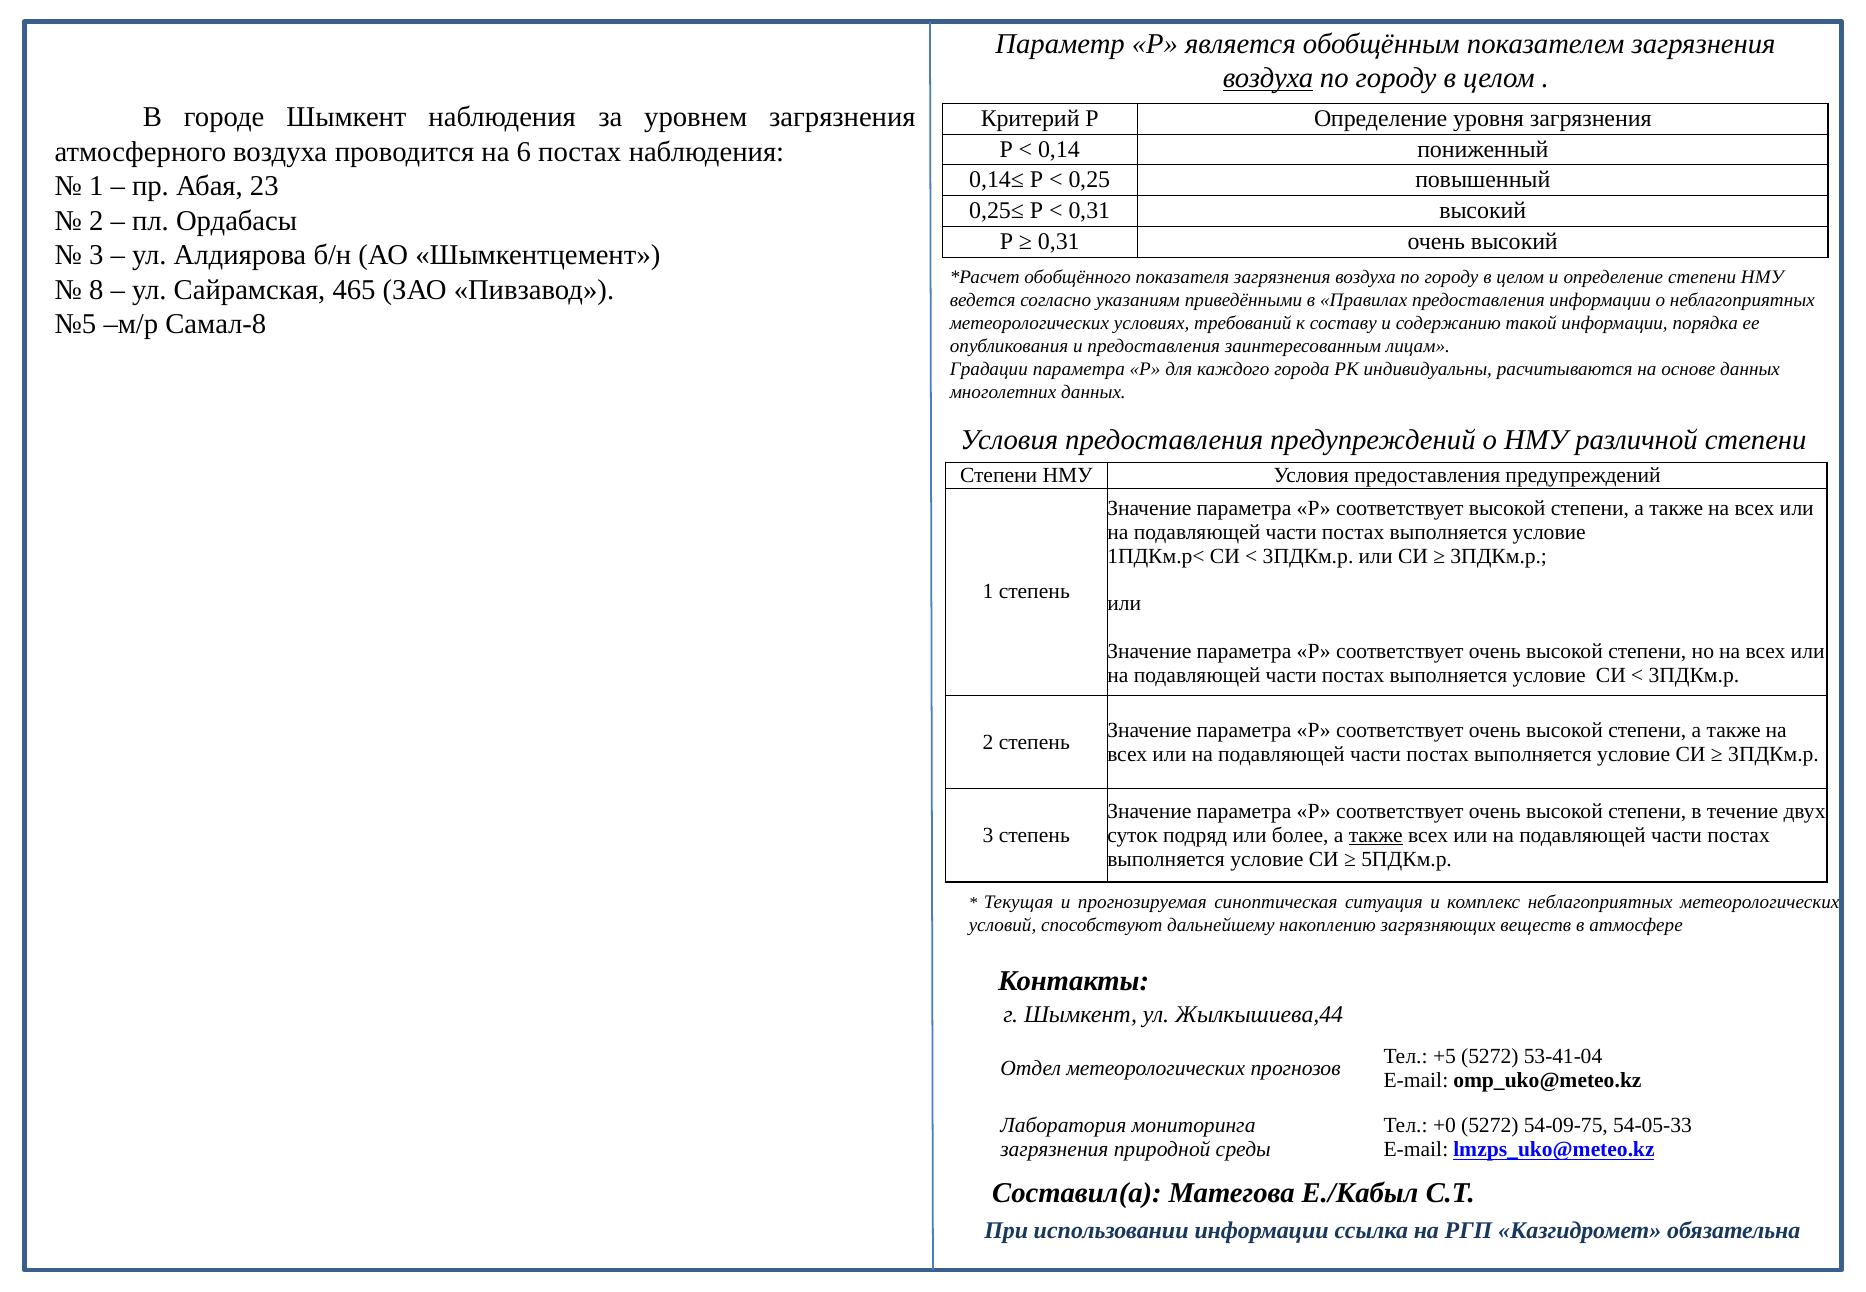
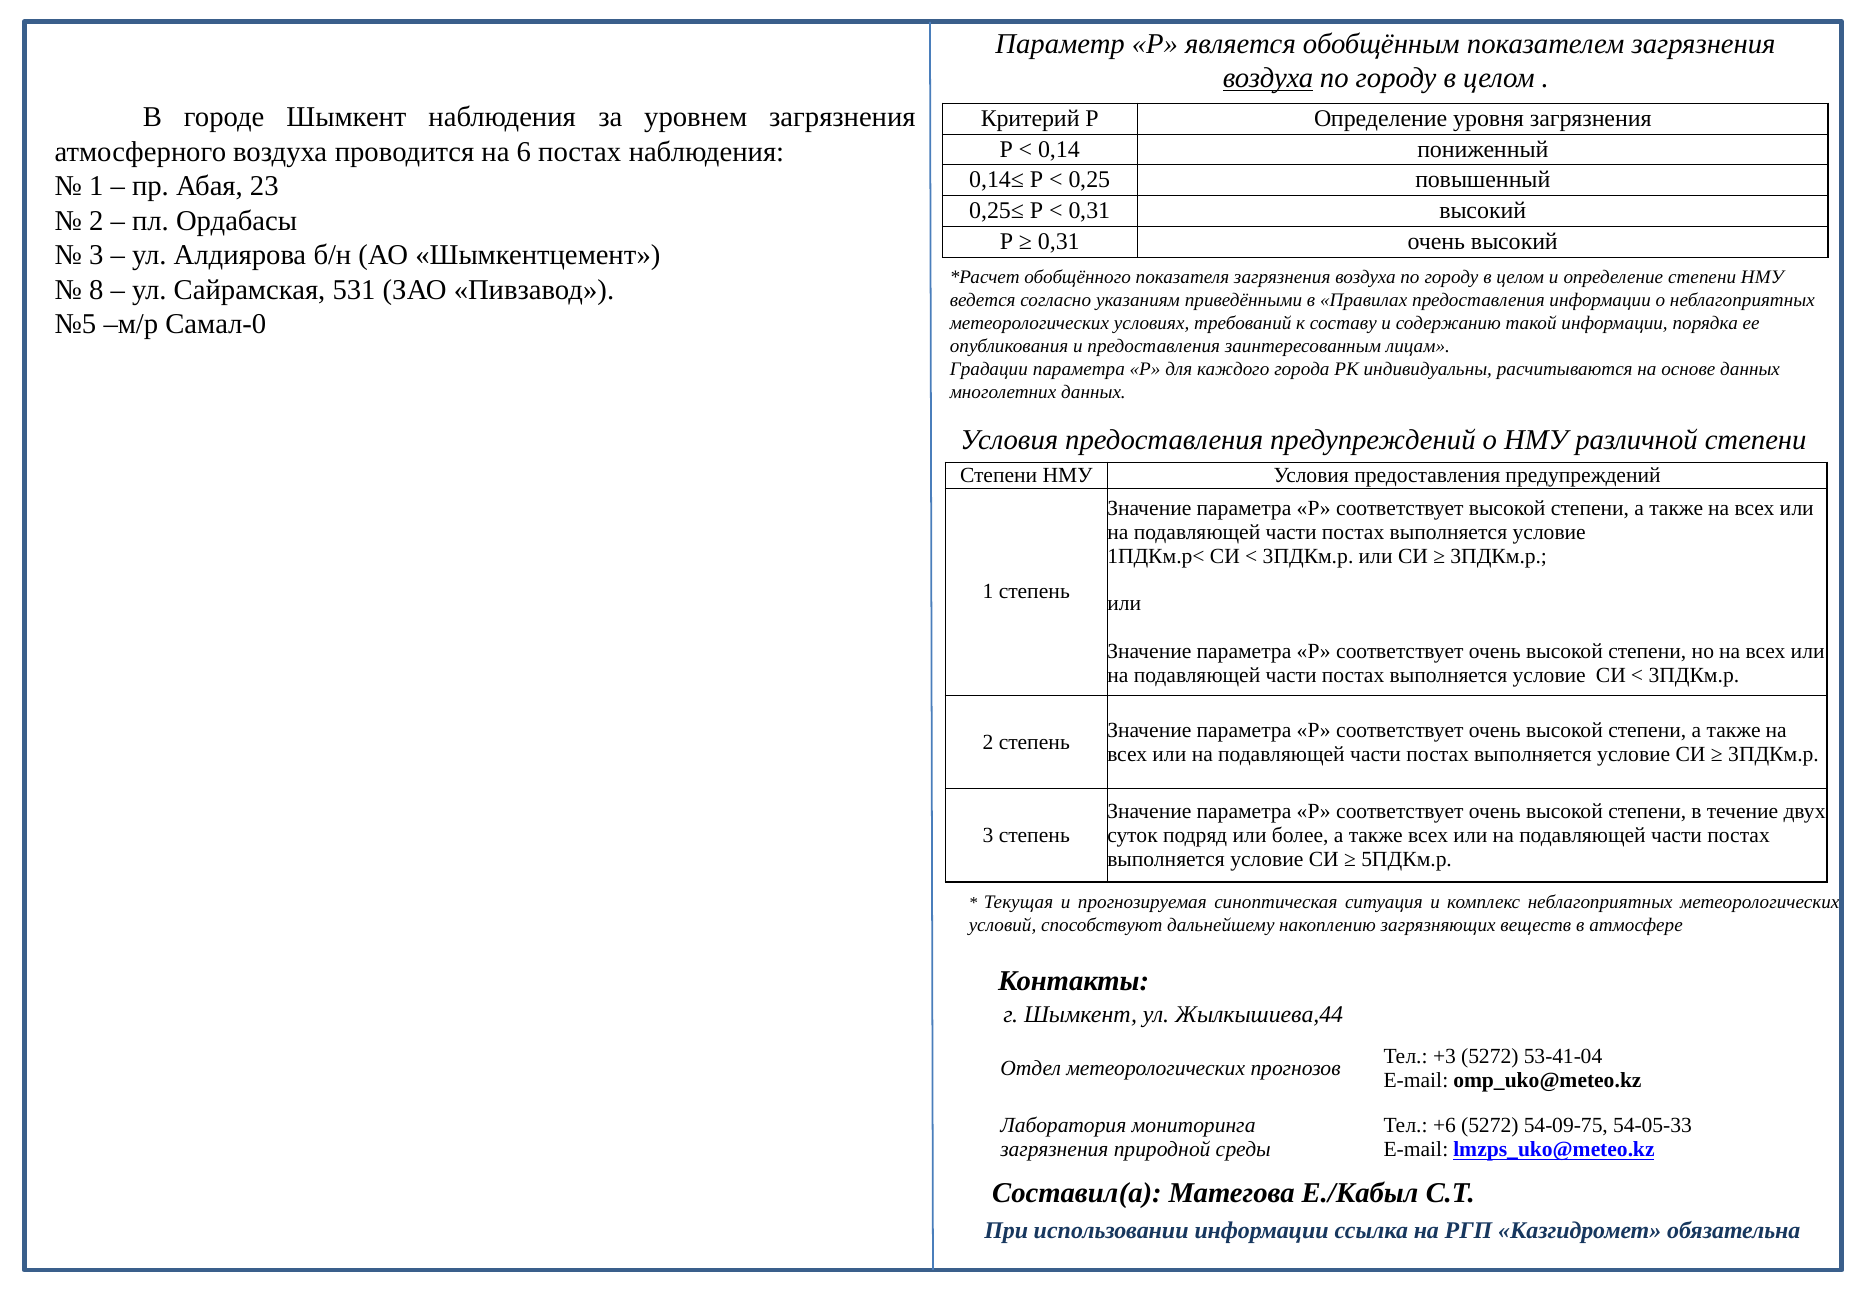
465: 465 -> 531 (354, 290)
Самал-8: Самал-8 -> Самал-0 (216, 324)
также underline: present -> none (1376, 835)
+5: +5 -> +3 (1444, 1057)
+0: +0 -> +6 (1444, 1126)
